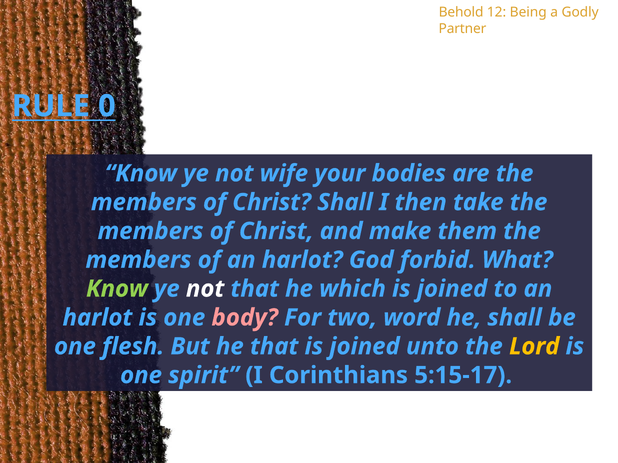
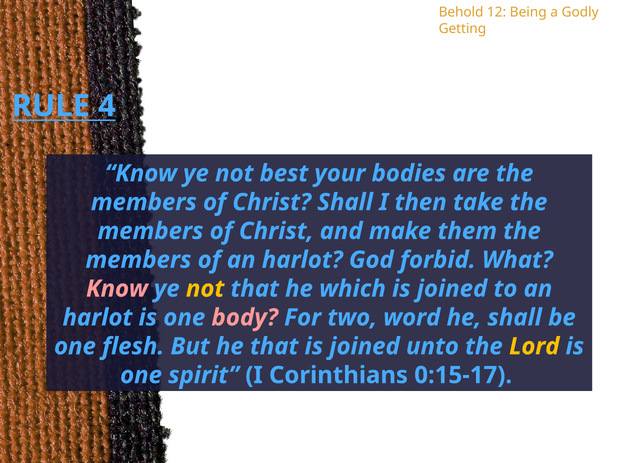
Partner: Partner -> Getting (462, 29)
0: 0 -> 4 (107, 106)
wife: wife -> best (284, 174)
Know colour: light green -> pink (117, 289)
not colour: white -> yellow (205, 289)
5:15-17: 5:15-17 -> 0:15-17 (463, 376)
